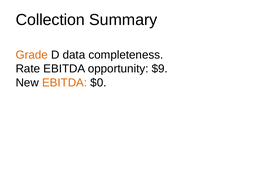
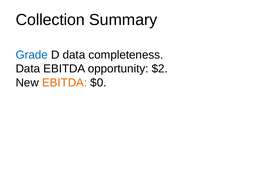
Grade colour: orange -> blue (32, 55)
Rate: Rate -> Data (28, 69)
$9: $9 -> $2 (160, 69)
